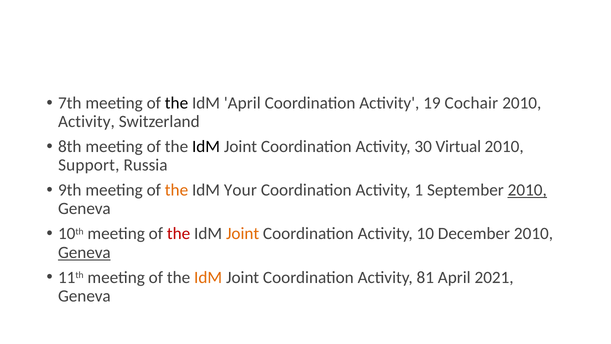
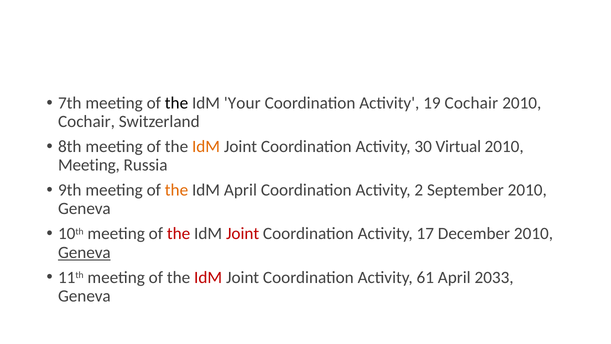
IdM April: April -> Your (242, 103)
Activity: Activity -> Cochair (86, 122)
IdM colour: black -> orange (206, 147)
Support: Support -> Meeting (89, 165)
IdM Your: Your -> April (240, 190)
1: 1 -> 2 (419, 190)
2010 underline: present -> none (527, 190)
Joint colour: orange -> red (243, 234)
10: 10 -> 17 (425, 234)
IdM colour: orange -> red (208, 277)
81: 81 -> 61 (425, 277)
2021: 2021 -> 2033 (494, 277)
